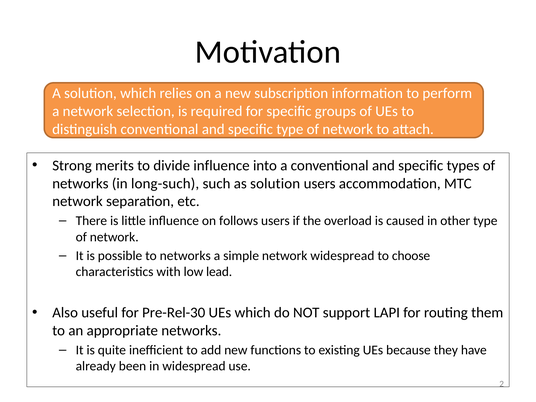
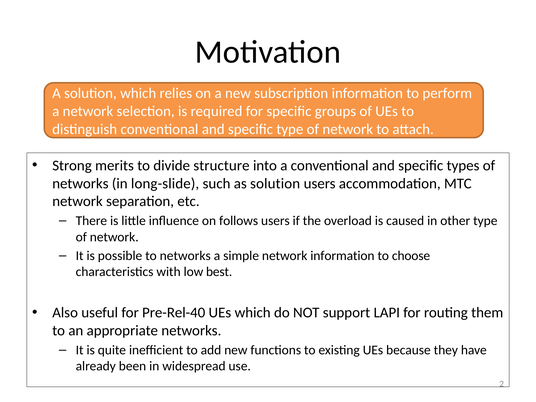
divide influence: influence -> structure (221, 166)
long-such: long-such -> long-slide (165, 183)
network widespread: widespread -> information (342, 256)
lead: lead -> best (219, 272)
Pre-Rel-30: Pre-Rel-30 -> Pre-Rel-40 (174, 313)
